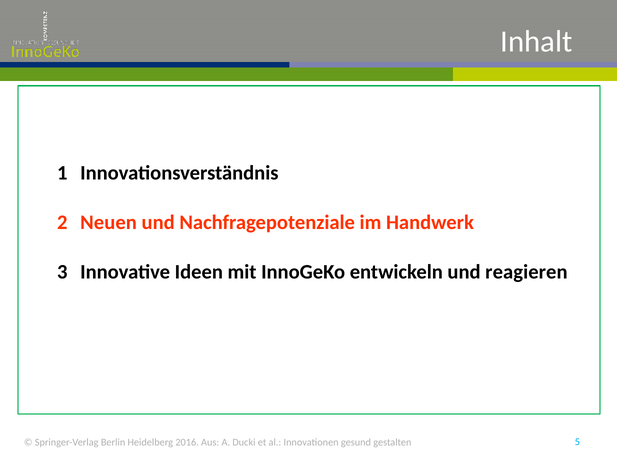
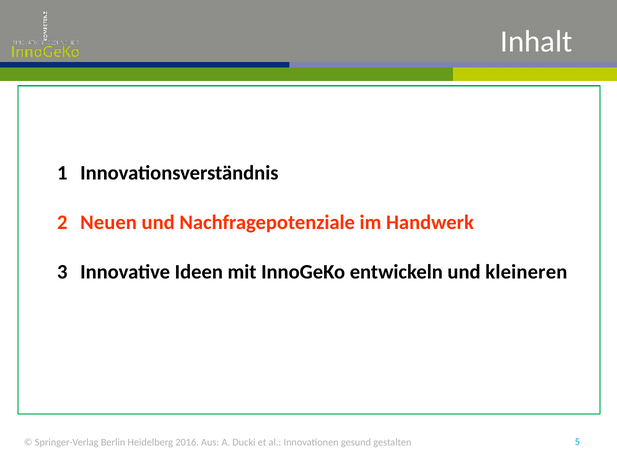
reagieren: reagieren -> kleineren (526, 272)
